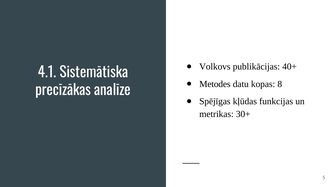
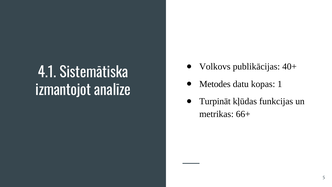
8: 8 -> 1 (280, 84)
precīzākas: precīzākas -> izmantojot (63, 90)
Spējīgas: Spējīgas -> Turpināt (215, 101)
30+: 30+ -> 66+ (243, 114)
